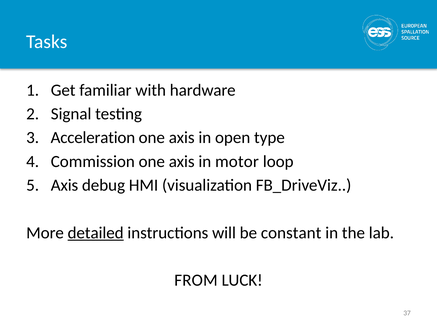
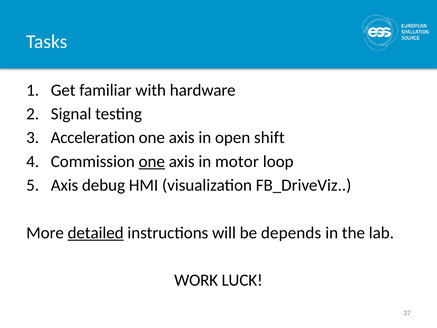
type: type -> shift (269, 138)
one underline: none -> present (152, 161)
constant: constant -> depends (291, 233)
FROM: FROM -> WORK (196, 280)
